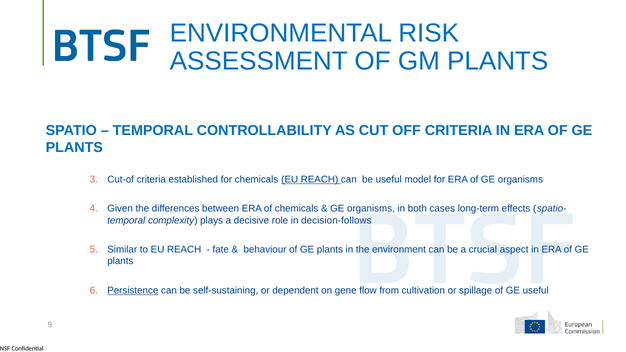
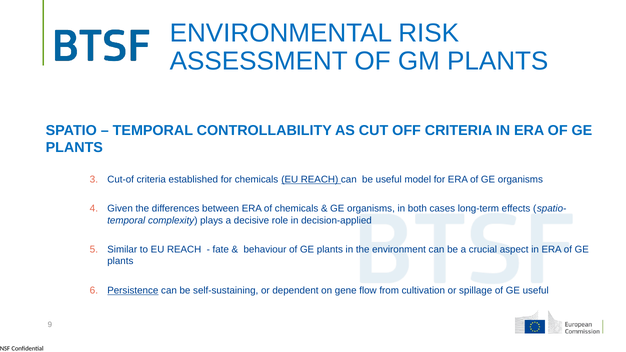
decision-follows: decision-follows -> decision-applied (336, 220)
